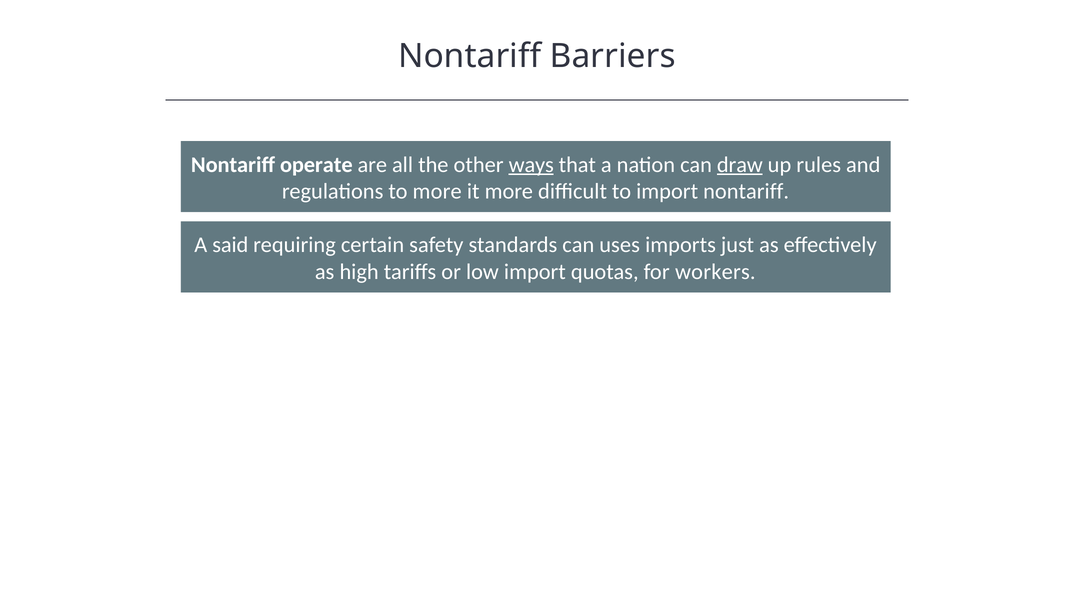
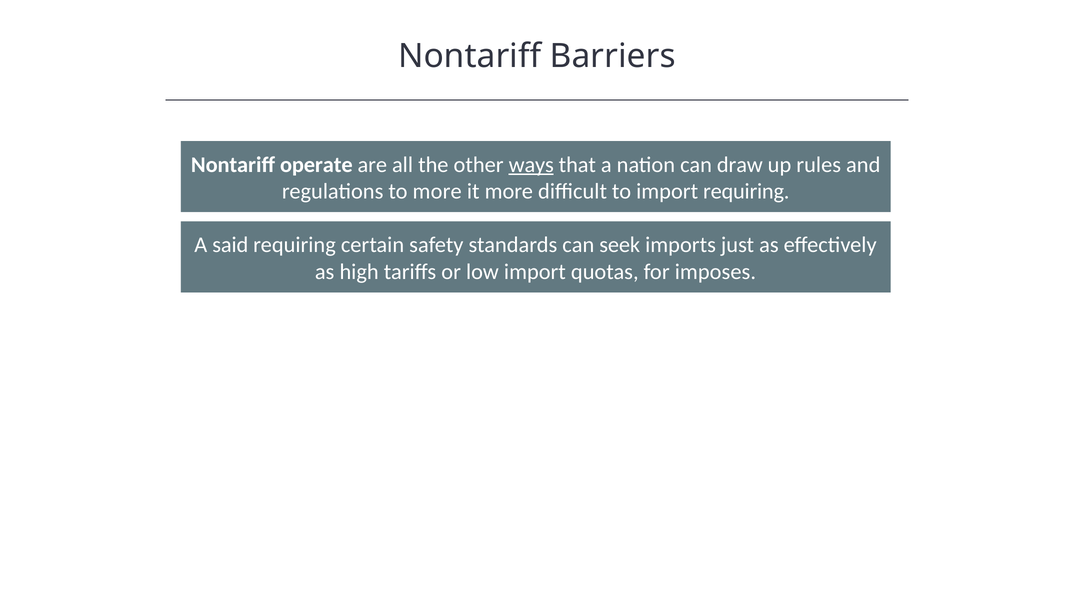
draw underline: present -> none (740, 165)
import nontariff: nontariff -> requiring (746, 192)
uses: uses -> seek (620, 245)
workers: workers -> imposes (715, 272)
